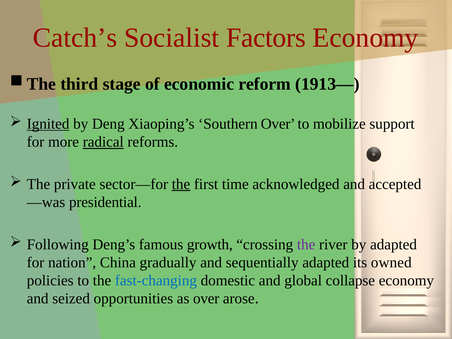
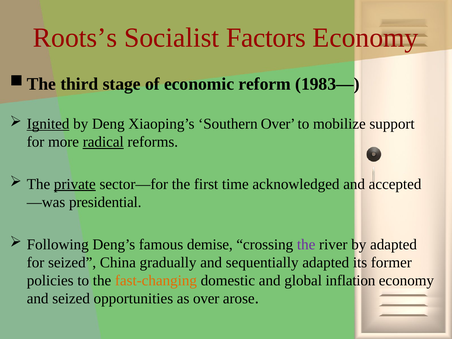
Catch’s: Catch’s -> Roots’s (75, 38)
1913—: 1913— -> 1983— (327, 84)
private underline: none -> present (75, 184)
the underline: present -> none (181, 184)
growth: growth -> demise (210, 244)
for nation: nation -> seized (72, 262)
owned: owned -> former (391, 262)
fast-changing colour: blue -> orange (156, 281)
collapse: collapse -> inflation (350, 281)
